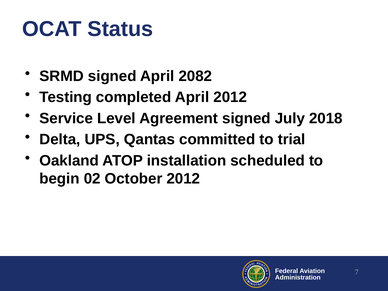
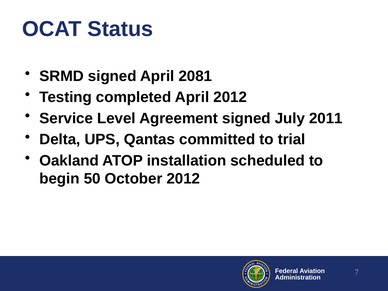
2082: 2082 -> 2081 (195, 76)
2018: 2018 -> 2011 (326, 118)
02: 02 -> 50 (92, 179)
